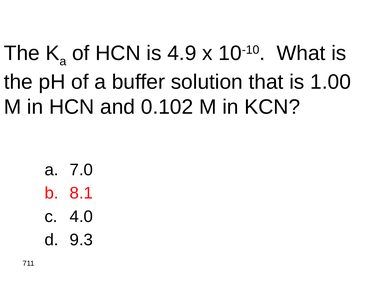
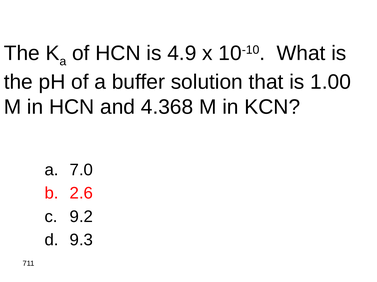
0.102: 0.102 -> 4.368 (167, 107)
8.1: 8.1 -> 2.6 (81, 194)
4.0: 4.0 -> 9.2 (81, 217)
